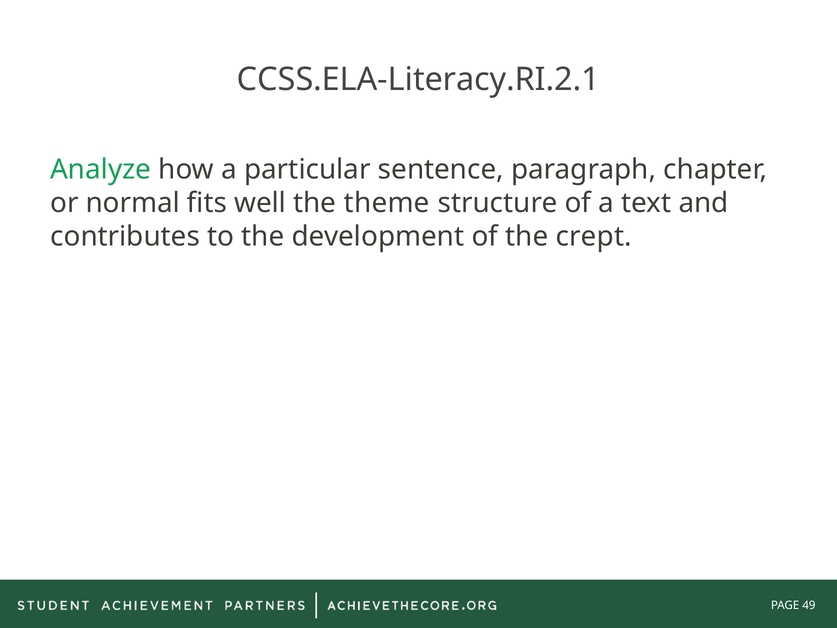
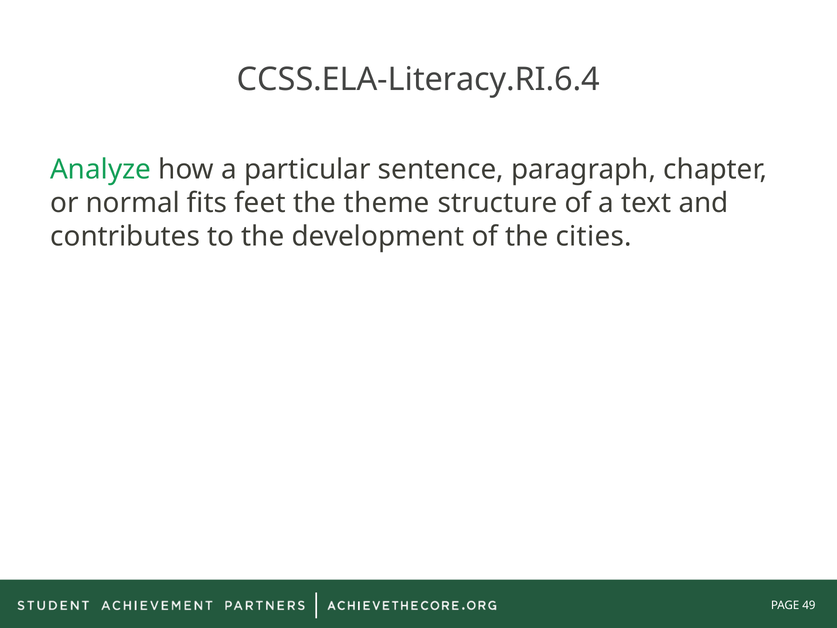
CCSS.ELA-Literacy.RI.2.1: CCSS.ELA-Literacy.RI.2.1 -> CCSS.ELA-Literacy.RI.6.4 (419, 80)
well: well -> feet (260, 203)
crept: crept -> cities (594, 236)
